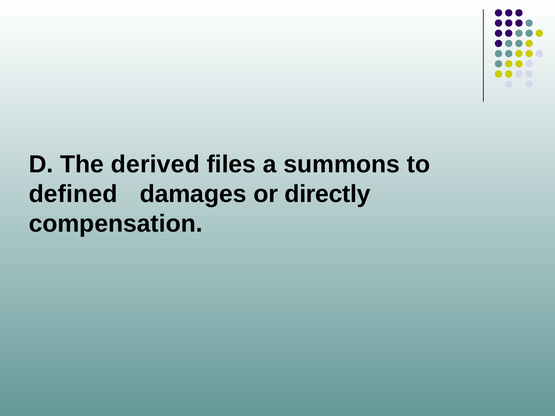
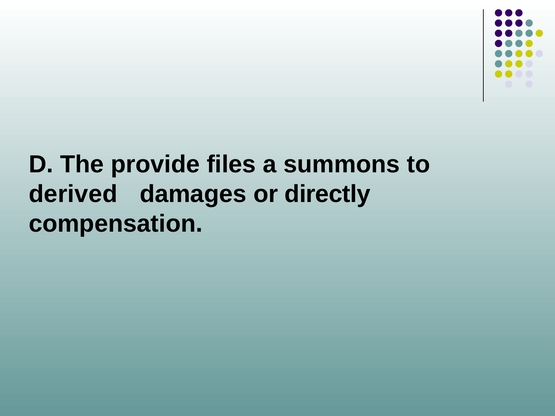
derived: derived -> provide (155, 164)
defined: defined -> derived (73, 194)
